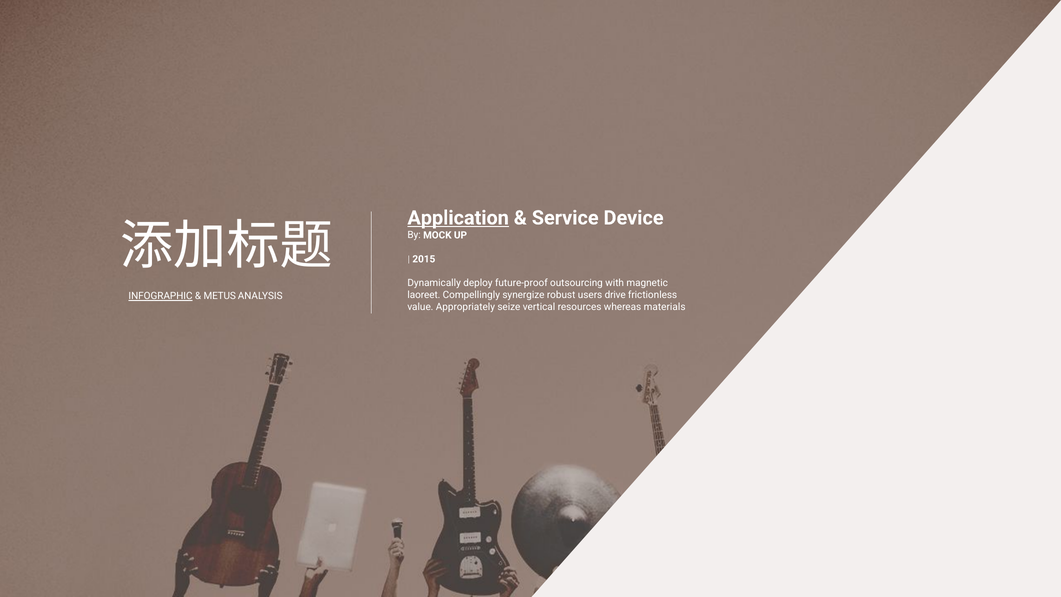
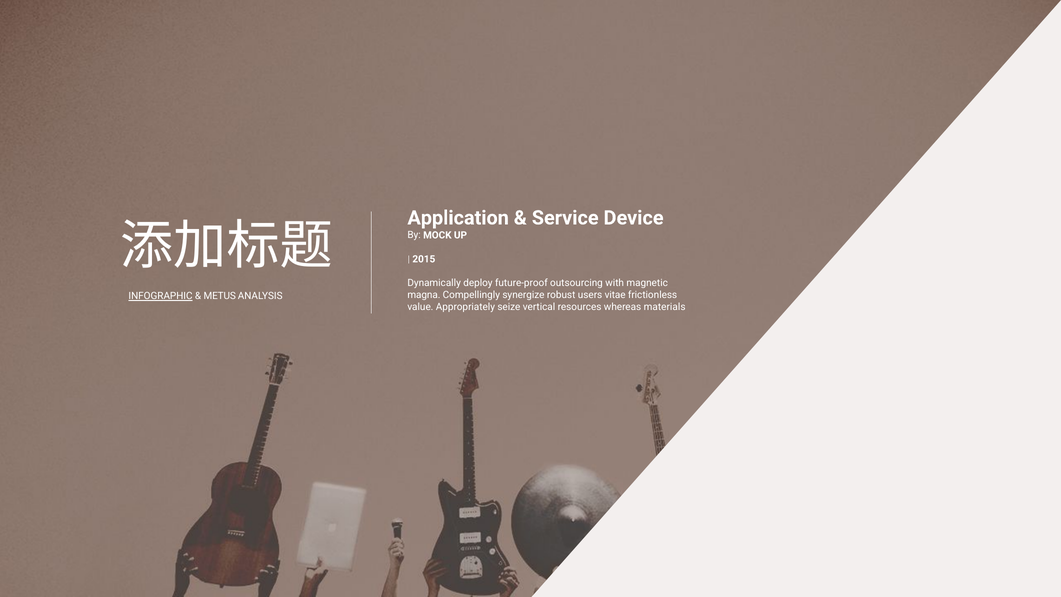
Application underline: present -> none (458, 218)
laoreet: laoreet -> magna (424, 295)
drive: drive -> vitae (615, 295)
